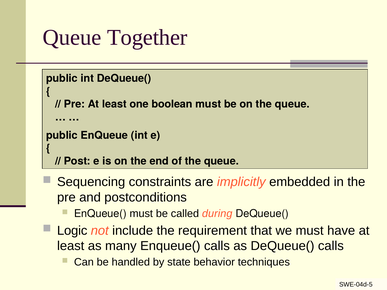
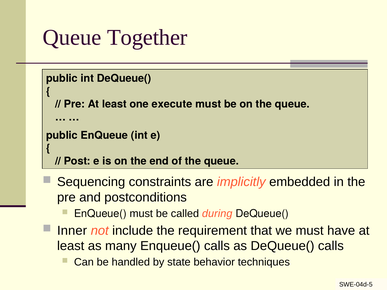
boolean: boolean -> execute (172, 104)
Logic: Logic -> Inner (72, 231)
